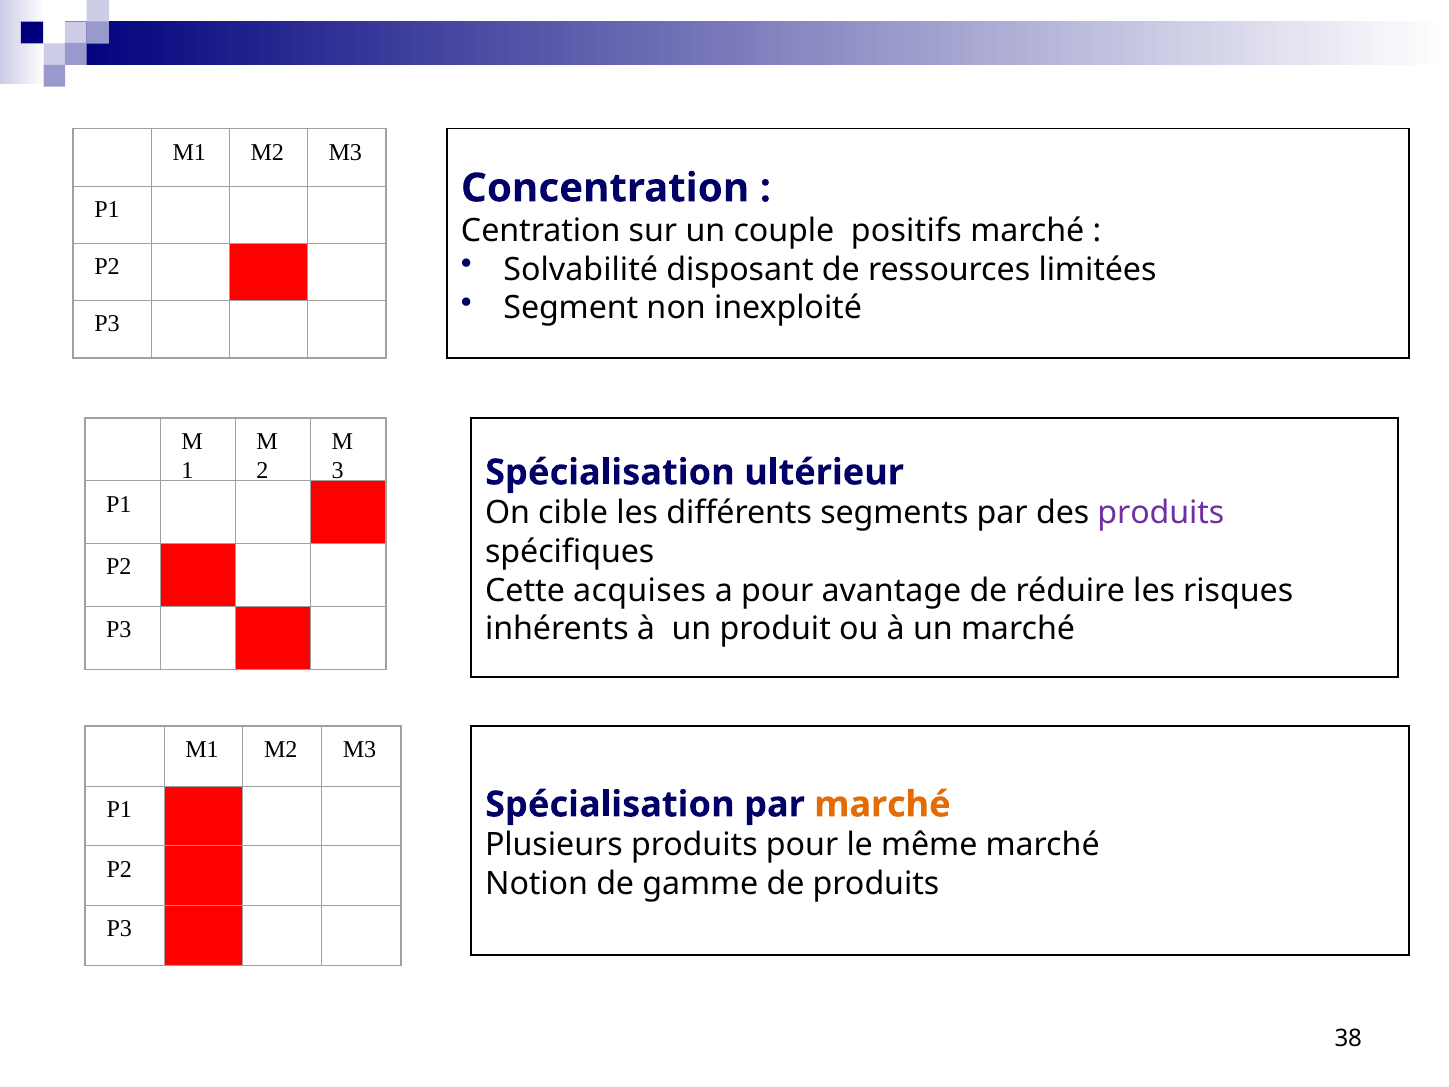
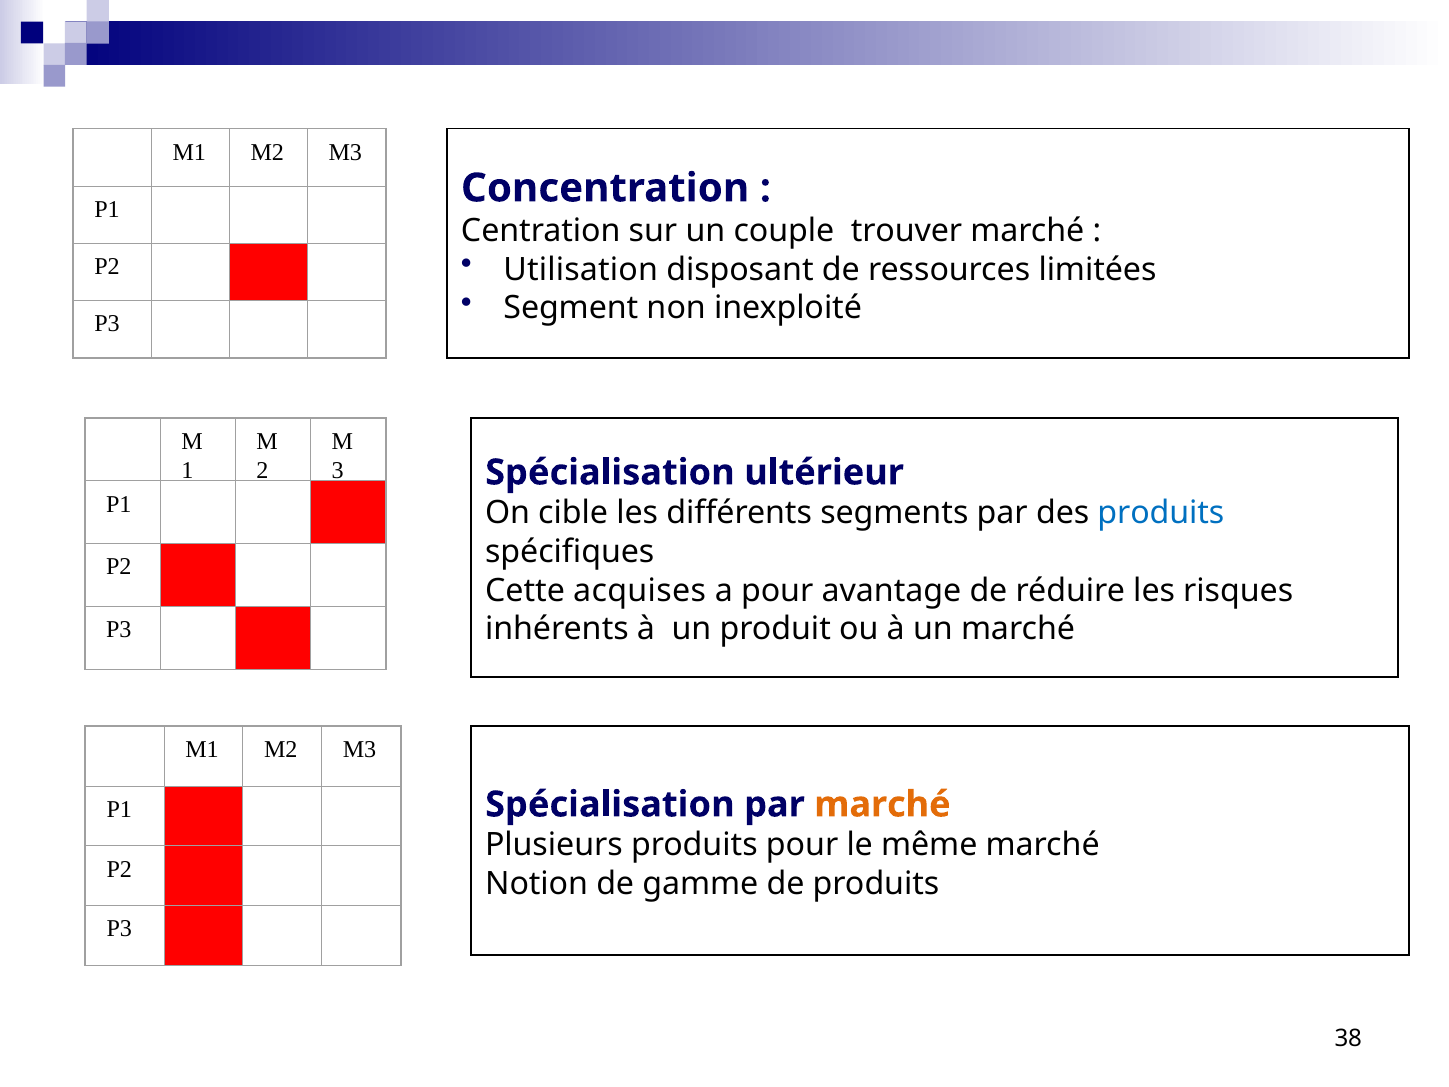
positifs: positifs -> trouver (906, 231)
Solvabilité: Solvabilité -> Utilisation (581, 270)
produits colour: purple -> blue (1161, 513)
